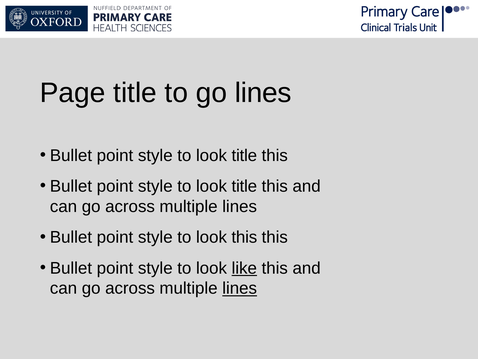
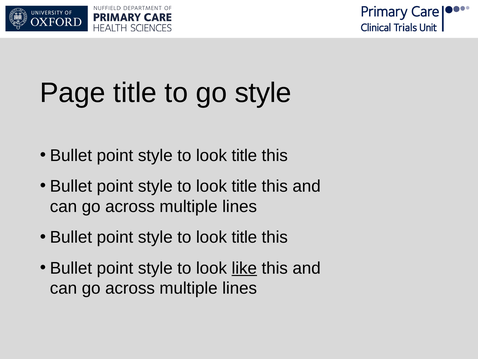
go lines: lines -> style (263, 93)
this: this -> title (244, 237)
lines underline: present -> none (240, 288)
